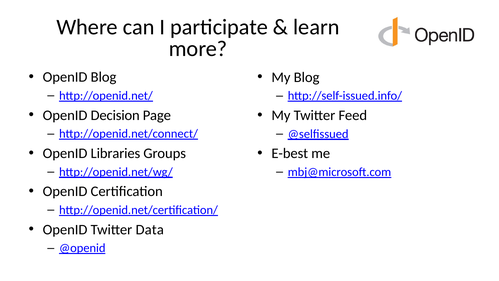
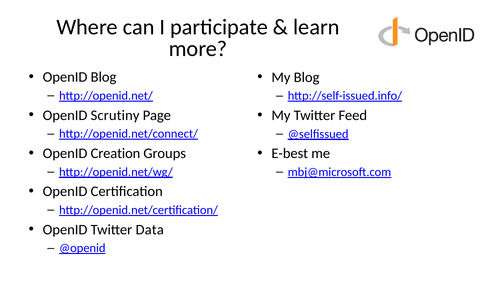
Decision: Decision -> Scrutiny (115, 115)
Libraries: Libraries -> Creation (115, 153)
